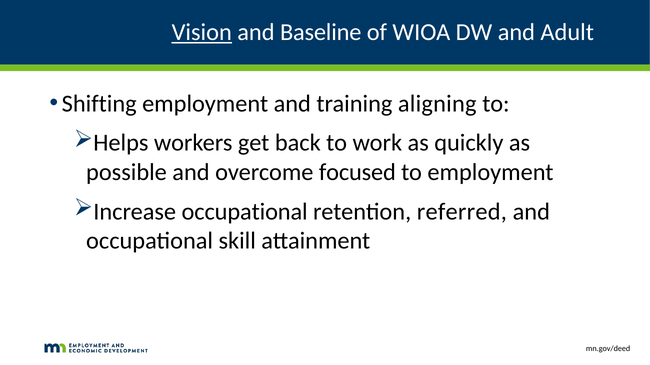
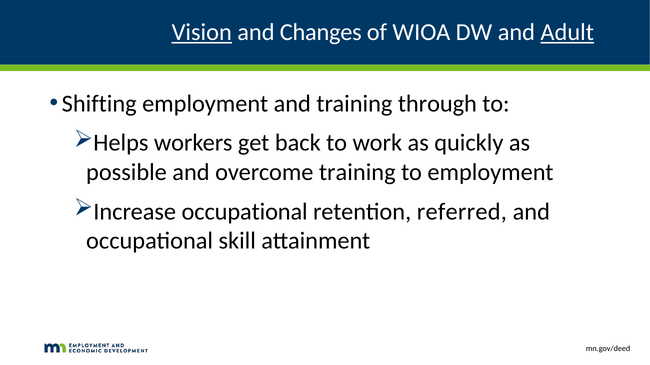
Baseline: Baseline -> Changes (321, 32)
Adult underline: none -> present (567, 32)
aligning: aligning -> through (437, 104)
overcome focused: focused -> training (357, 172)
